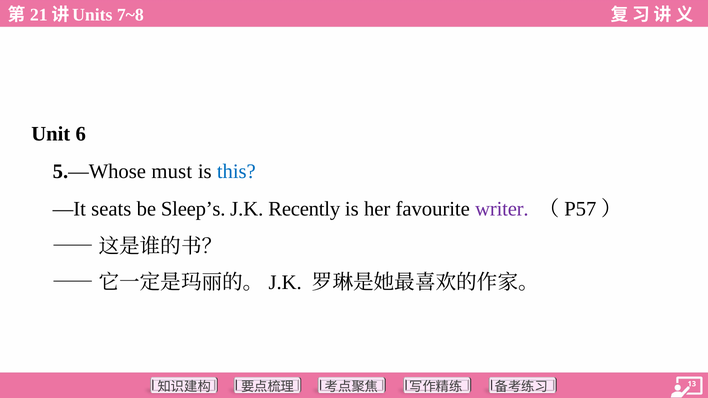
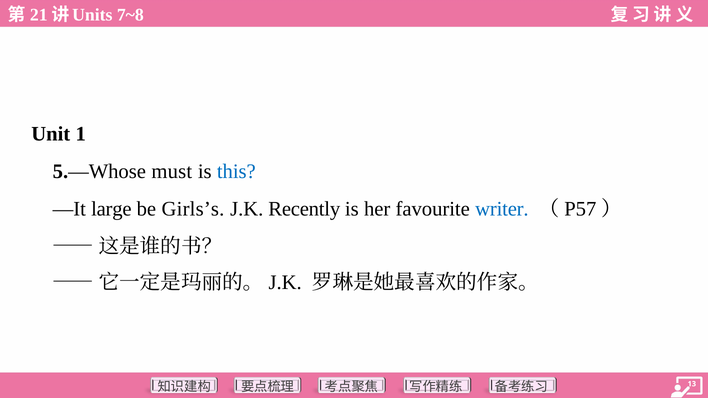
6: 6 -> 1 (81, 134)
seats: seats -> large (111, 209)
Sleep’s: Sleep’s -> Girls’s (193, 209)
writer colour: purple -> blue (502, 209)
